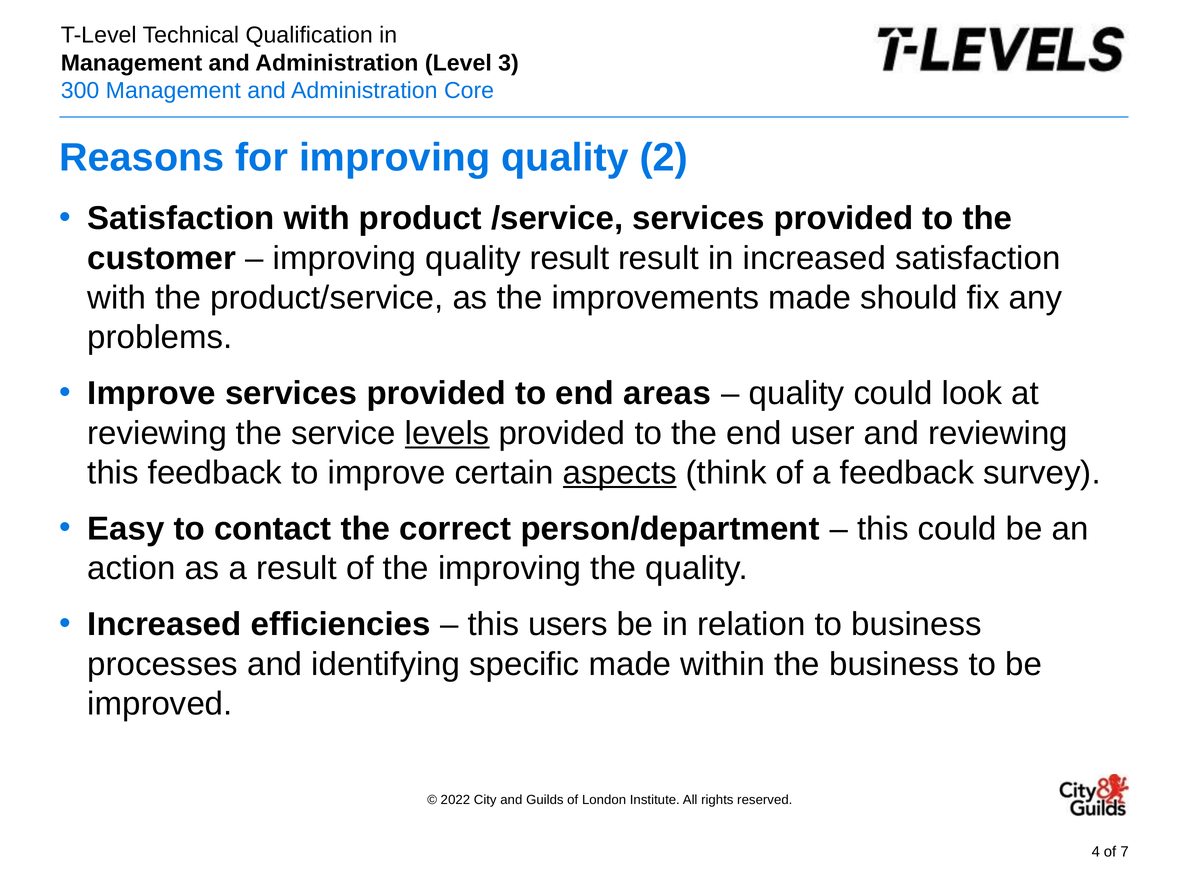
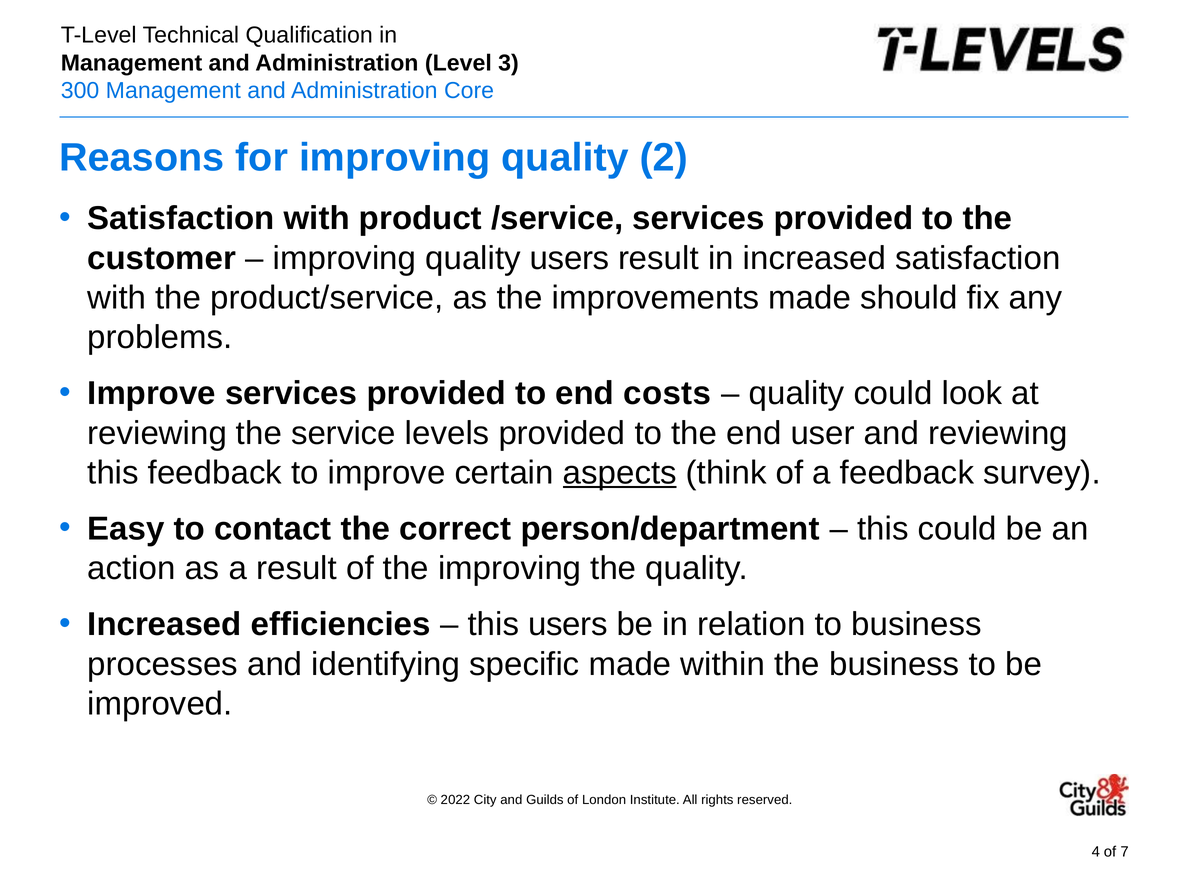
quality result: result -> users (570, 258)
areas: areas -> costs (667, 393)
levels underline: present -> none (447, 433)
